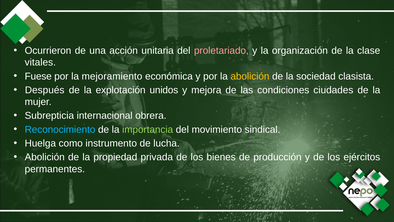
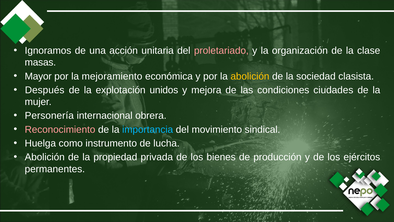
Ocurrieron: Ocurrieron -> Ignoramos (48, 51)
vitales: vitales -> masas (40, 62)
Fuese: Fuese -> Mayor (38, 76)
Subrepticia: Subrepticia -> Personería (49, 116)
Reconocimiento colour: light blue -> pink (60, 129)
importancia colour: light green -> light blue (148, 129)
